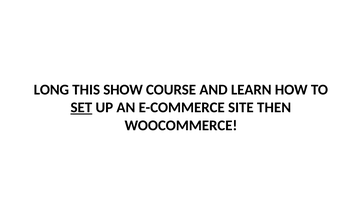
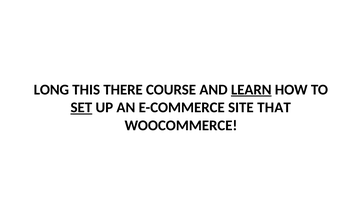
SHOW: SHOW -> THERE (123, 89)
LEARN underline: none -> present (251, 89)
THEN: THEN -> THAT (274, 107)
